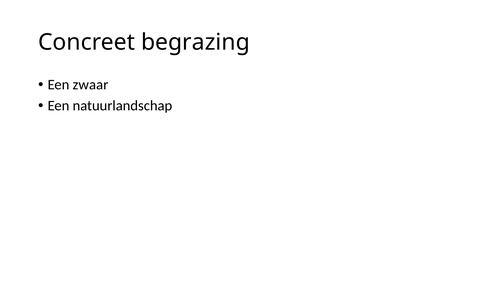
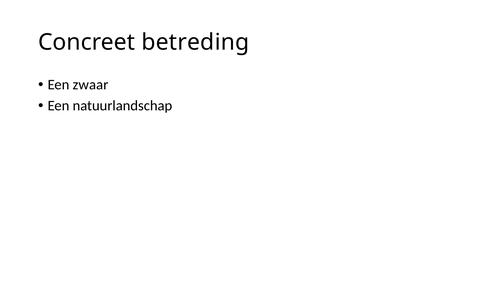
begrazing: begrazing -> betreding (195, 42)
